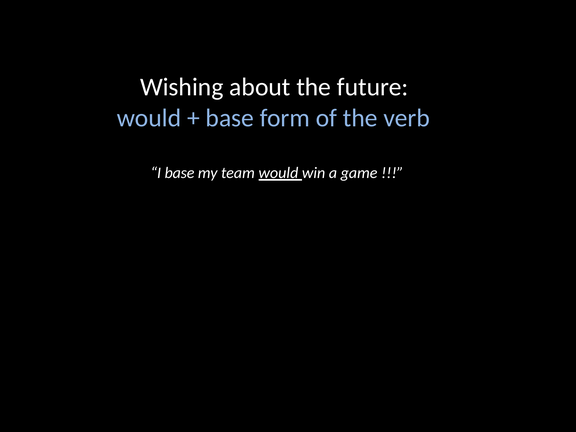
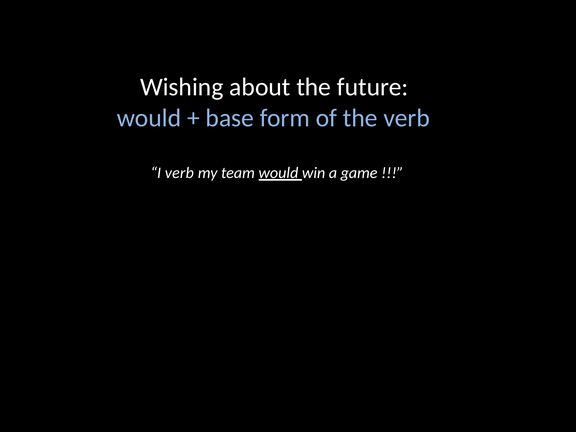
I base: base -> verb (179, 173)
